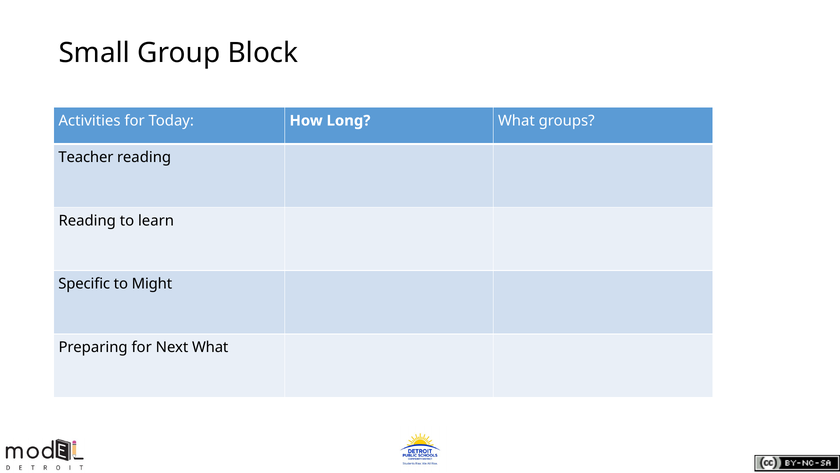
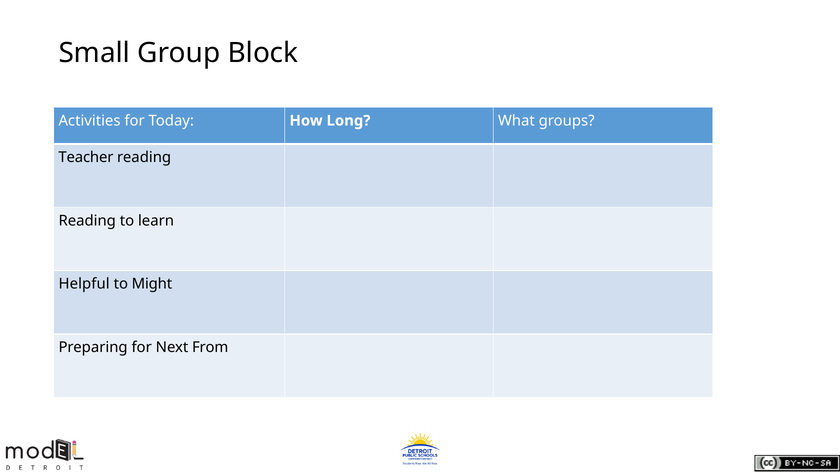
Specific: Specific -> Helpful (84, 284)
Next What: What -> From (210, 347)
